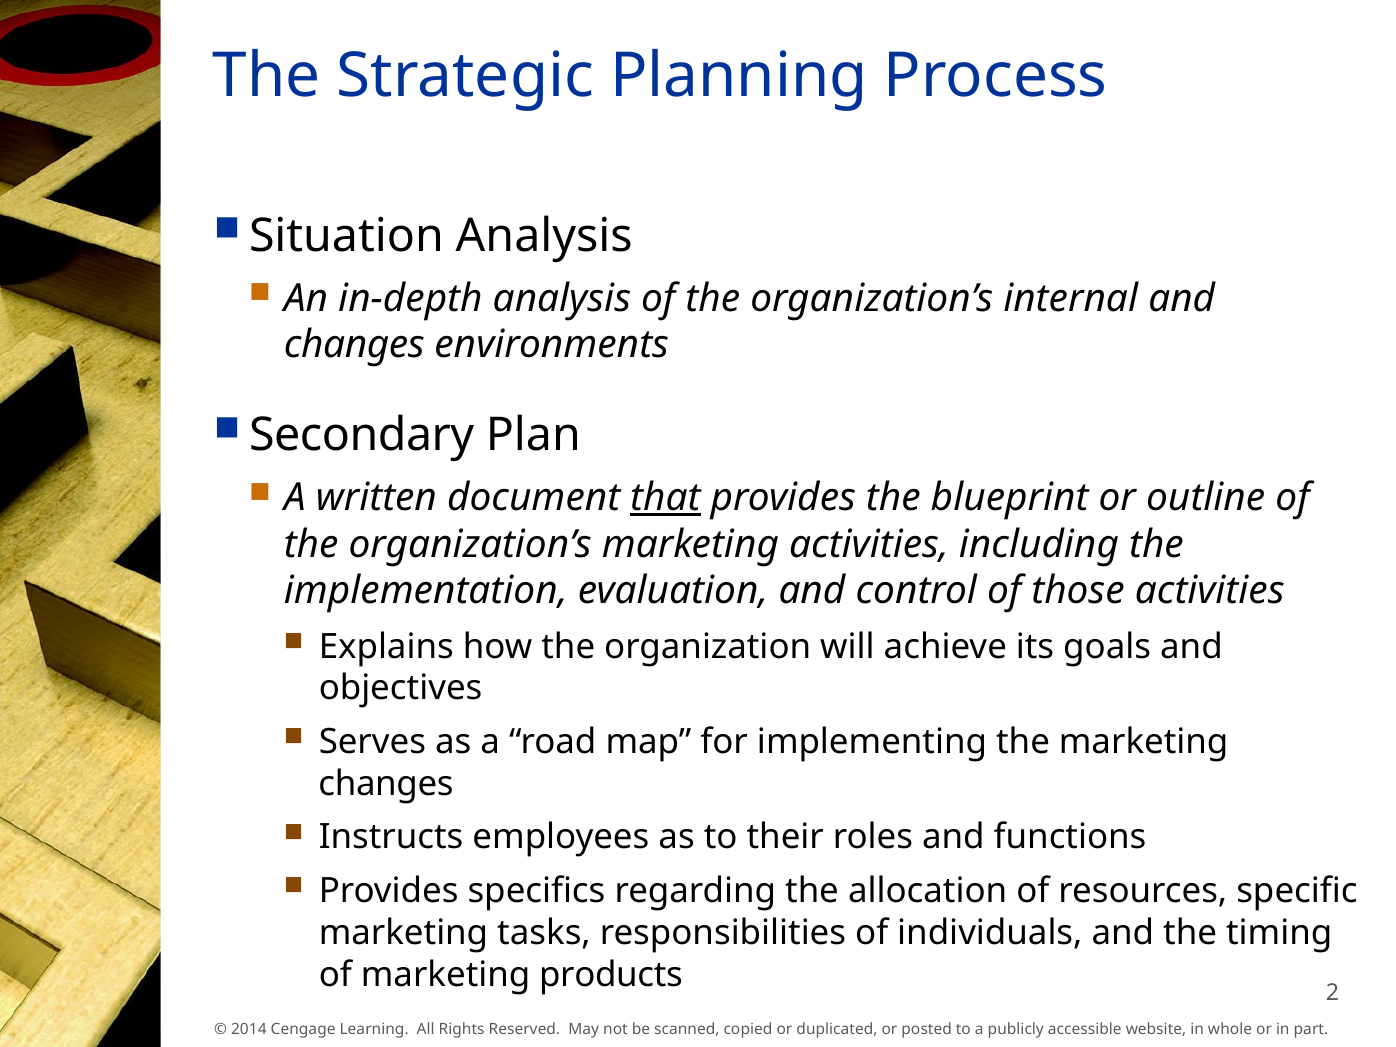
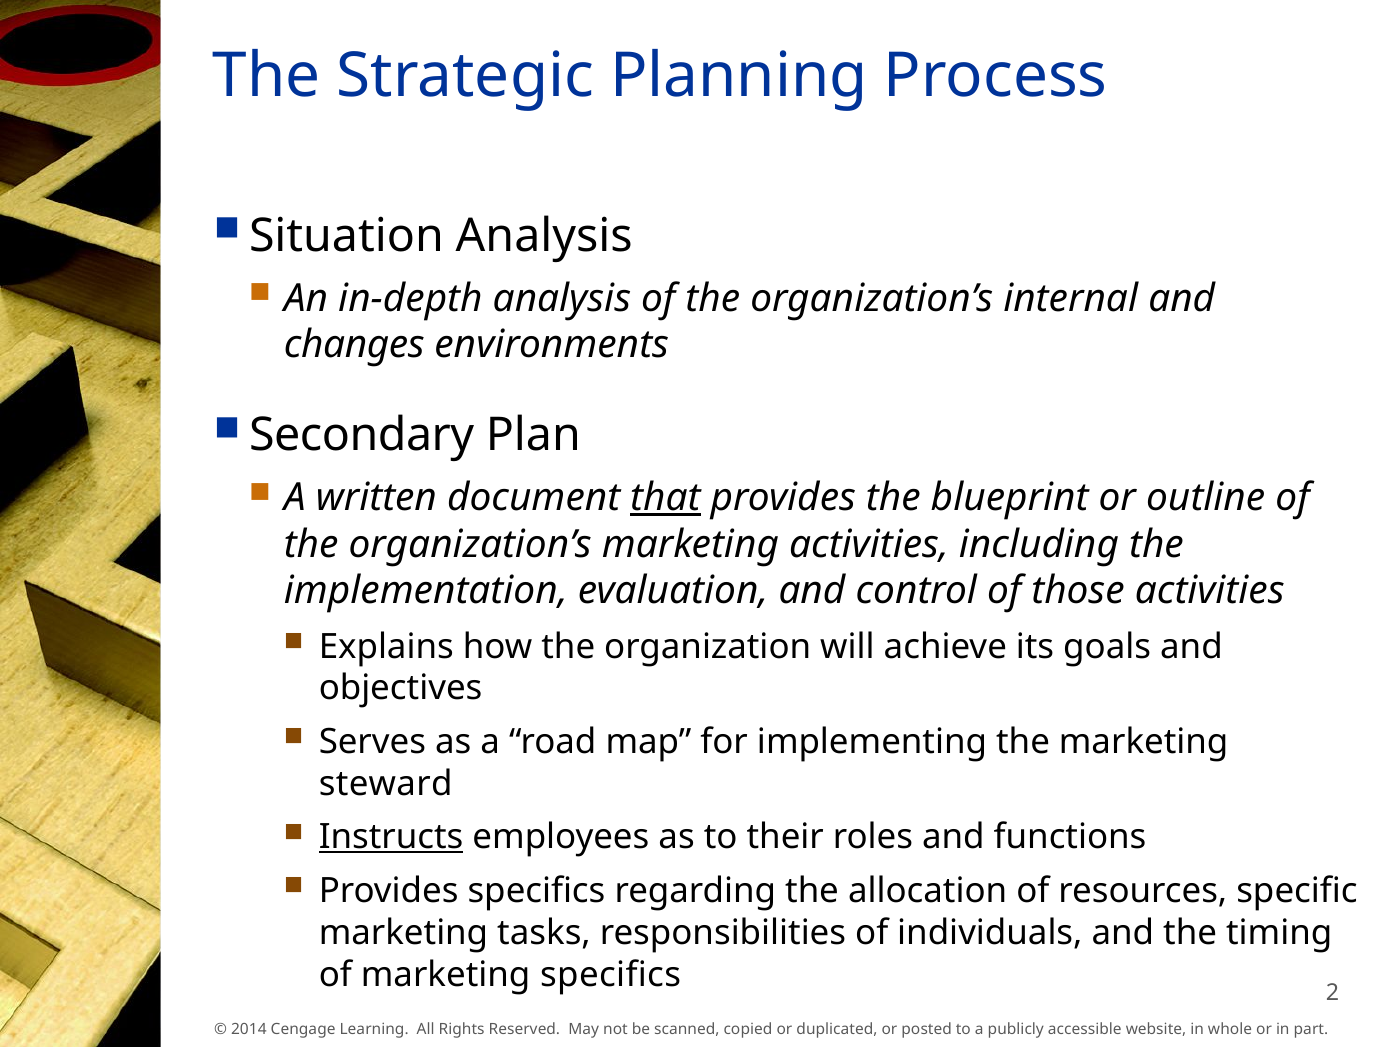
changes: changes -> steward (386, 784)
Instructs underline: none -> present (391, 837)
marketing products: products -> specifics (611, 975)
